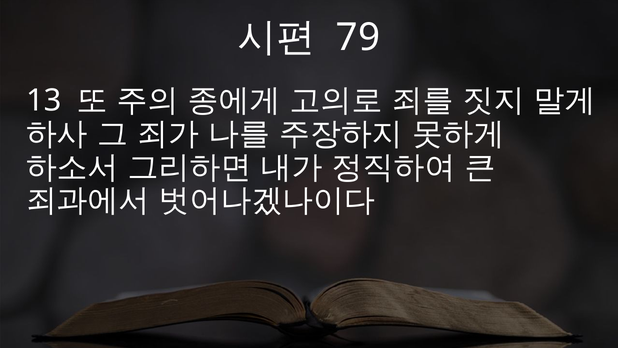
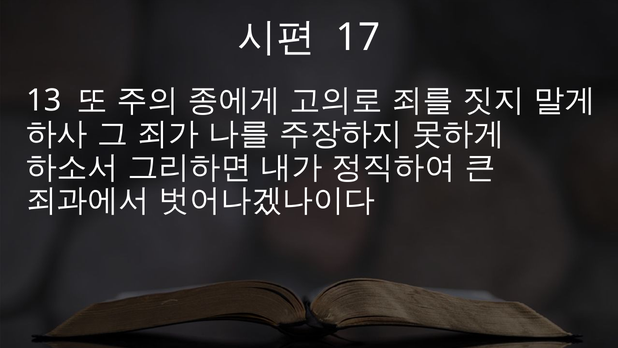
79: 79 -> 17 (358, 37)
